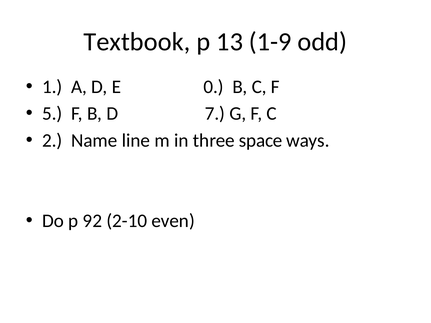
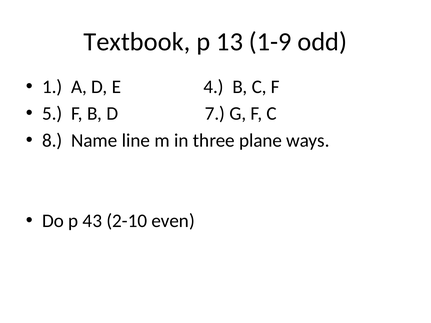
0: 0 -> 4 (214, 87)
2: 2 -> 8 (52, 140)
space: space -> plane (261, 140)
92: 92 -> 43 (92, 221)
